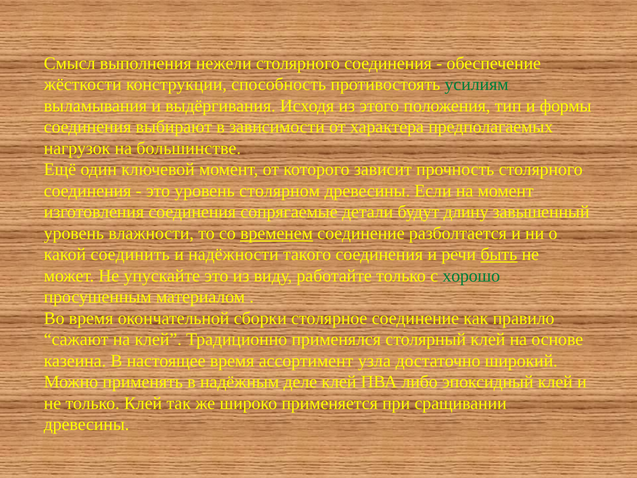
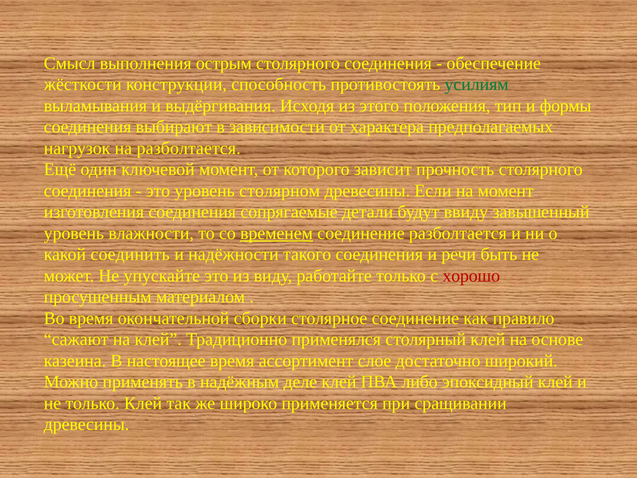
нежели: нежели -> острым (224, 63)
на большинстве: большинстве -> разболтается (189, 148)
длину: длину -> ввиду (466, 212)
быть underline: present -> none (499, 254)
хорошо colour: green -> red (471, 276)
узла: узла -> слое (375, 361)
